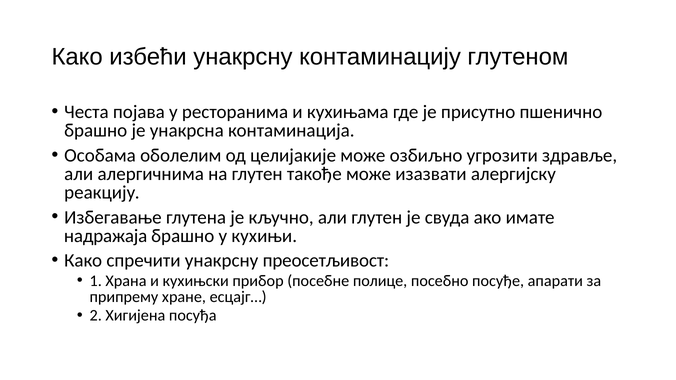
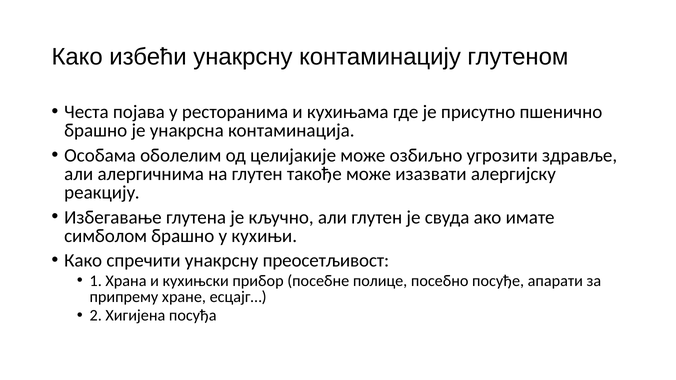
надражаја: надражаја -> симболом (106, 236)
